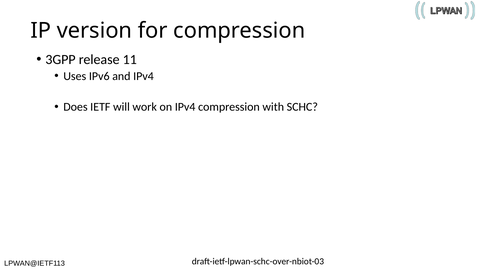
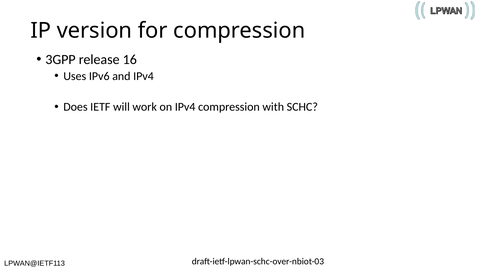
11: 11 -> 16 (130, 60)
